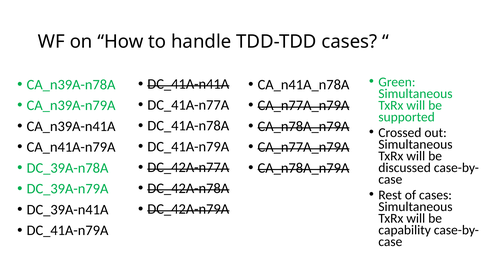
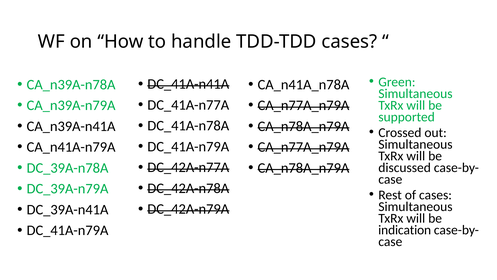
capability: capability -> indication (405, 230)
